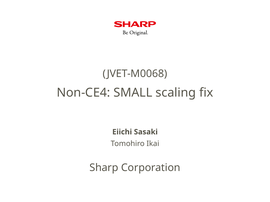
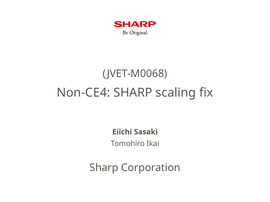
Non-CE4 SMALL: SMALL -> SHARP (133, 93)
